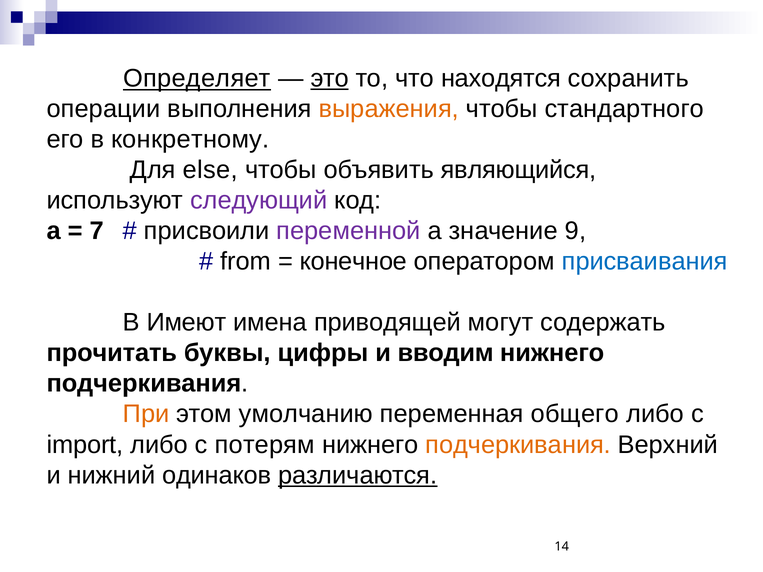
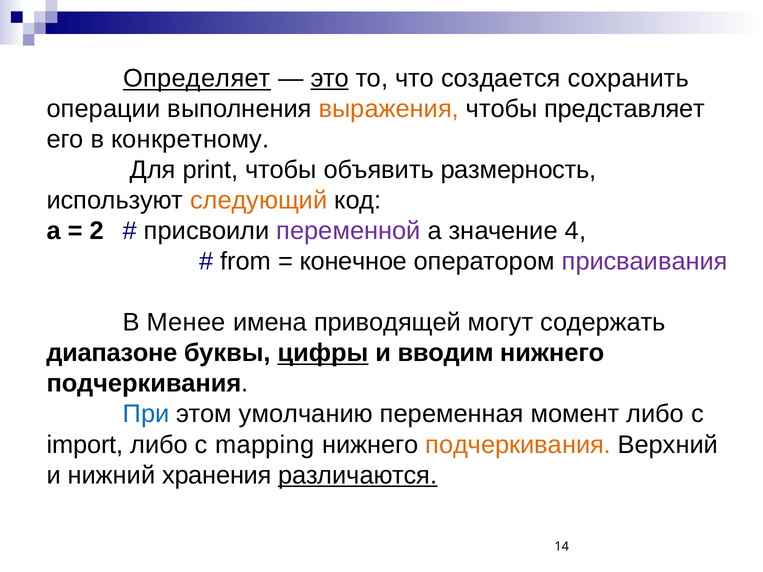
находятся: находятся -> создается (501, 79)
стандартного: стандартного -> представляет (624, 109)
else: else -> print (211, 170)
являющийся: являющийся -> размерность (518, 170)
следующий colour: purple -> orange (259, 201)
7: 7 -> 2 (97, 231)
9: 9 -> 4 (576, 231)
присваивания colour: blue -> purple (645, 262)
Имеют: Имеют -> Менее (186, 323)
прочитать: прочитать -> диапазоне (112, 353)
цифры underline: none -> present (323, 353)
При colour: orange -> blue (146, 414)
общего: общего -> момент (575, 414)
потерям: потерям -> mapping (265, 445)
одинаков: одинаков -> хранения (217, 475)
